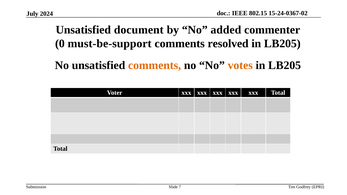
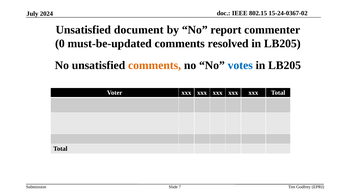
added: added -> report (226, 30)
must-be-support: must-be-support -> must-be-updated (110, 44)
votes colour: orange -> blue (240, 65)
